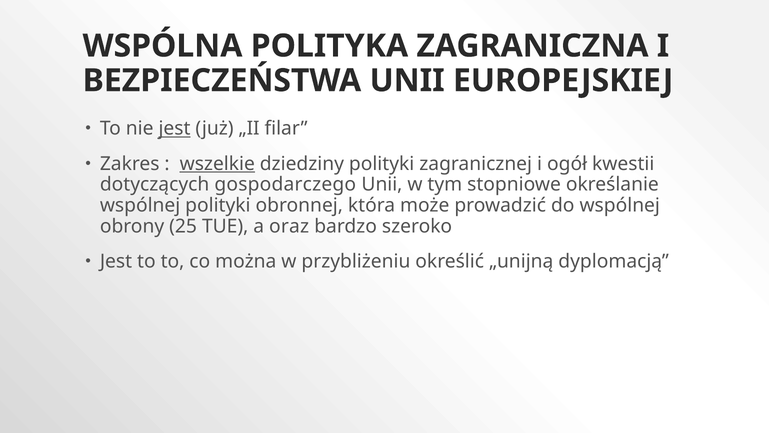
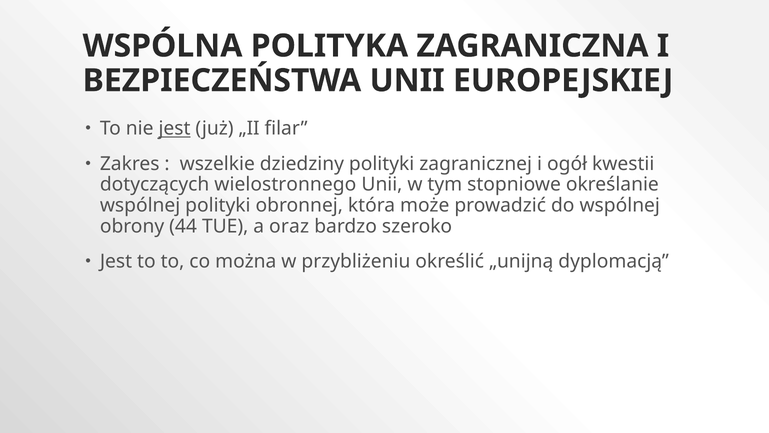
wszelkie underline: present -> none (217, 164)
gospodarczego: gospodarczego -> wielostronnego (285, 184)
25: 25 -> 44 (183, 226)
